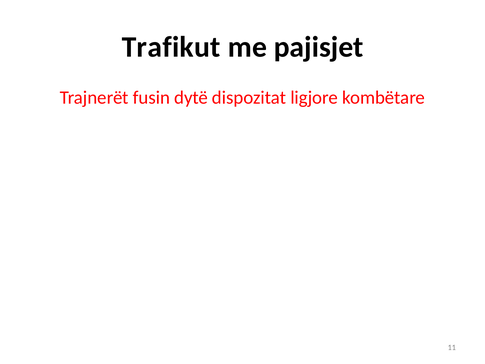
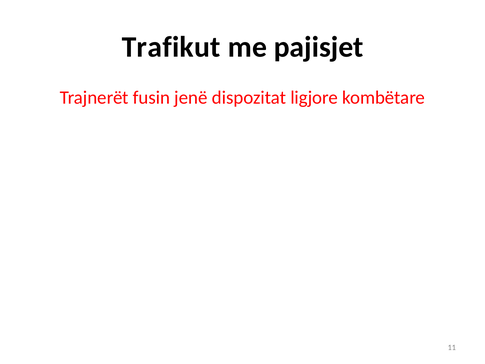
dytë: dytë -> jenë (191, 97)
